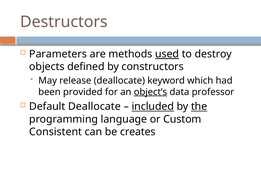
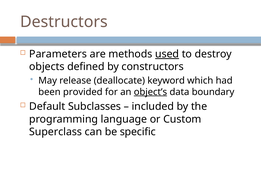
professor: professor -> boundary (213, 92)
Default Deallocate: Deallocate -> Subclasses (94, 106)
included underline: present -> none (153, 106)
the underline: present -> none (199, 106)
Consistent: Consistent -> Superclass (56, 132)
creates: creates -> specific (138, 132)
